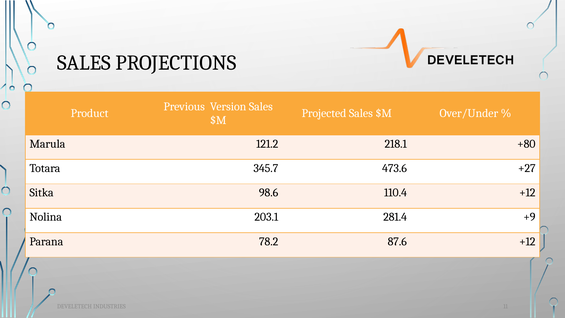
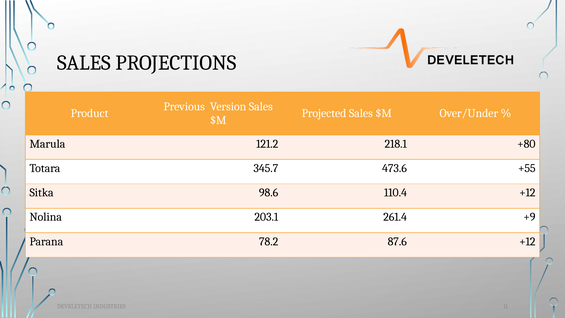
+27: +27 -> +55 (527, 168)
281.4: 281.4 -> 261.4 (395, 217)
